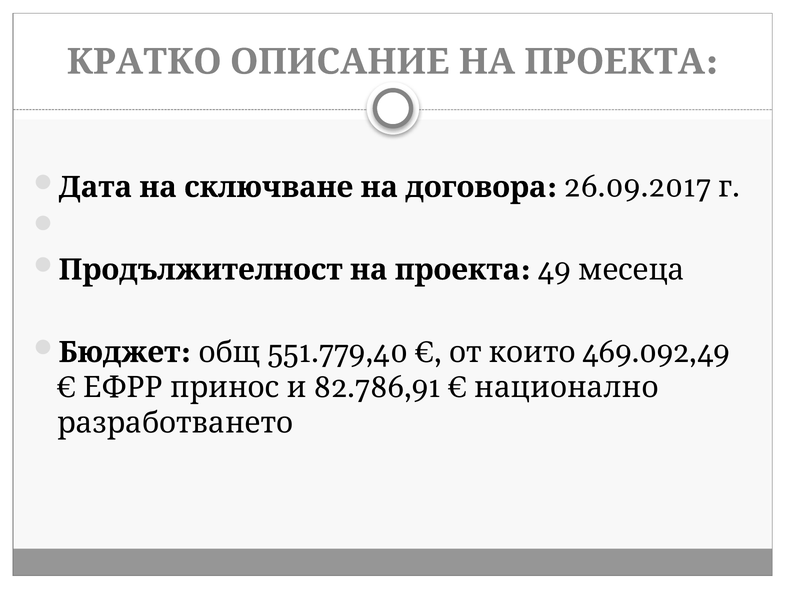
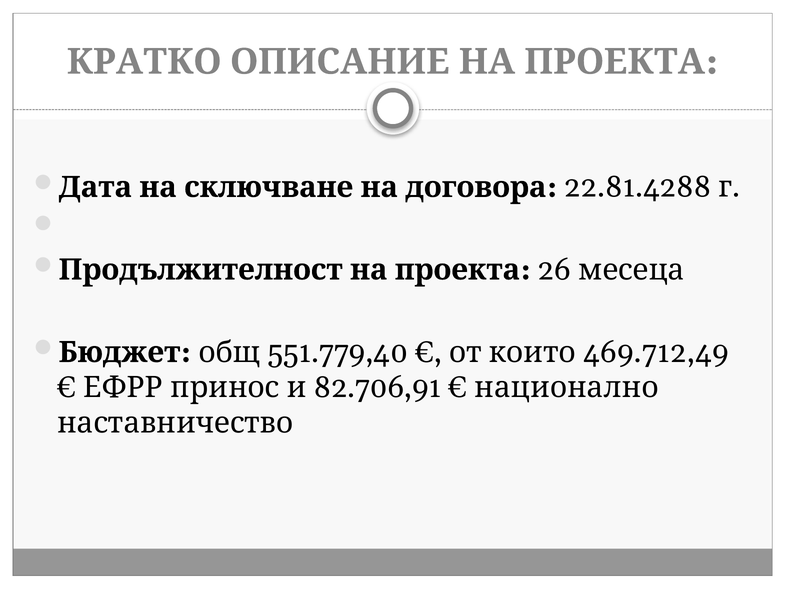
26.09.2017: 26.09.2017 -> 22.81.4288 (638, 187)
49: 49 -> 26 (555, 270)
469.092,49: 469.092,49 -> 469.712,49 (656, 353)
82.786,91: 82.786,91 -> 82.706,91 (377, 388)
разработването: разработването -> наставничество (175, 423)
